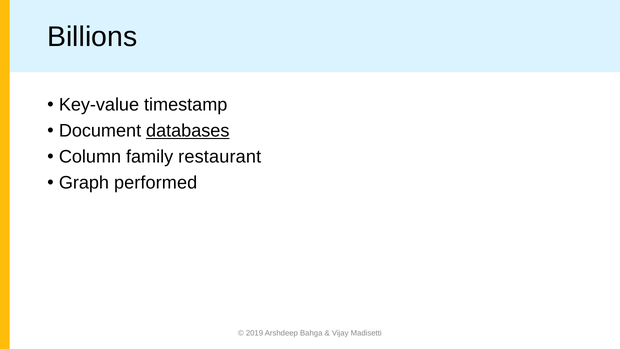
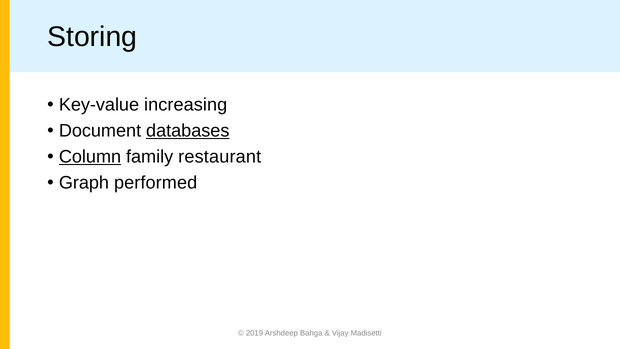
Billions: Billions -> Storing (92, 37)
timestamp: timestamp -> increasing (186, 105)
Column underline: none -> present (90, 157)
